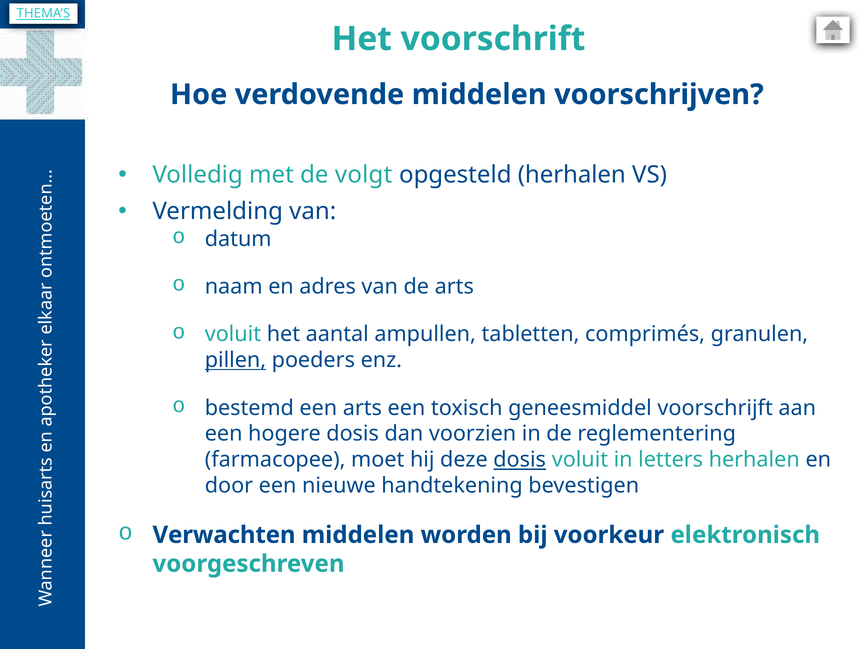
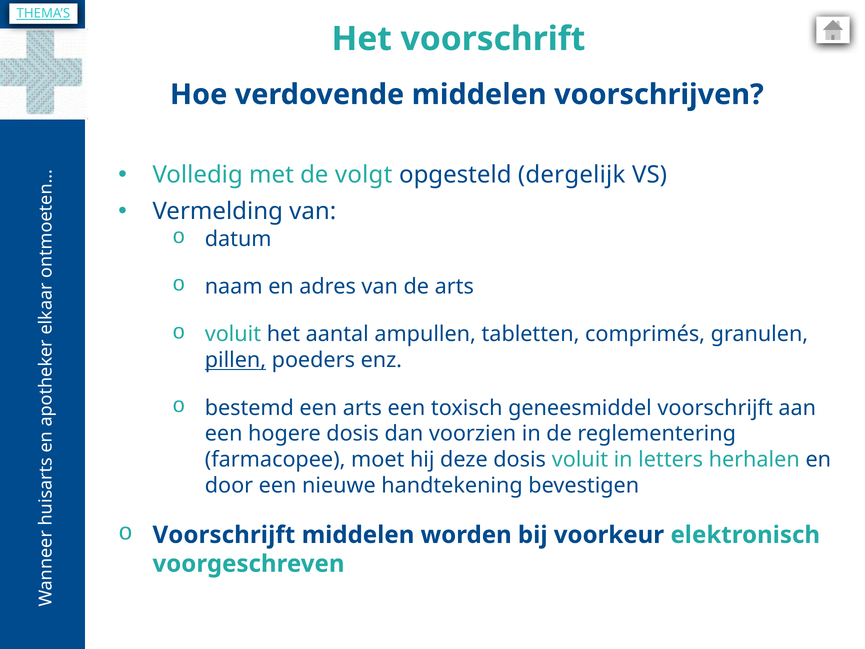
opgesteld herhalen: herhalen -> dergelijk (572, 175)
dosis underline: present -> none (520, 460)
Verwachten: Verwachten -> Voorschrijft (224, 535)
